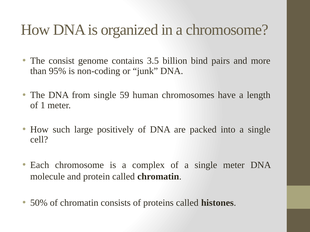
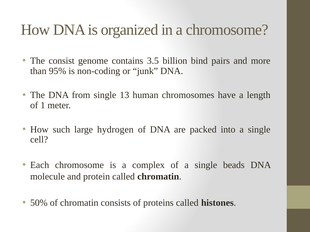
59: 59 -> 13 (124, 95)
positively: positively -> hydrogen (115, 130)
single meter: meter -> beads (234, 165)
